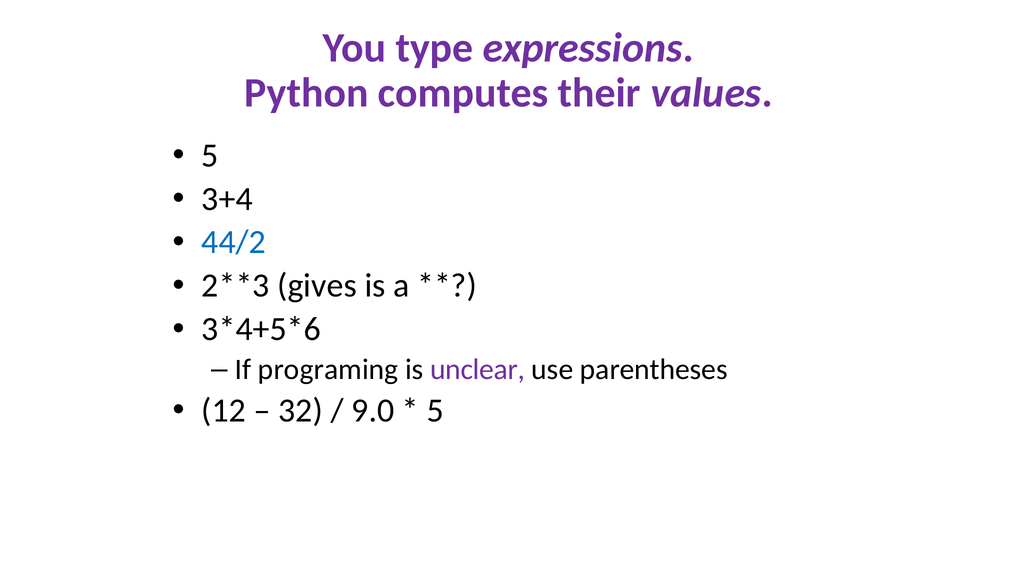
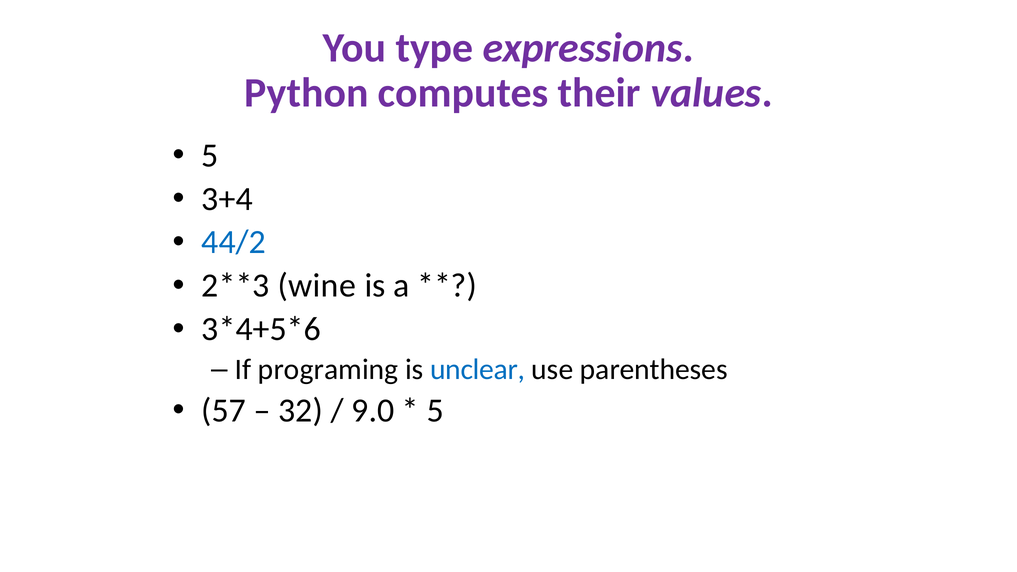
gives: gives -> wine (317, 286)
unclear colour: purple -> blue (478, 369)
12: 12 -> 57 (224, 411)
